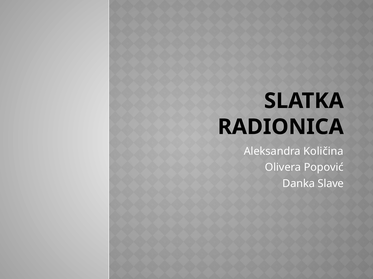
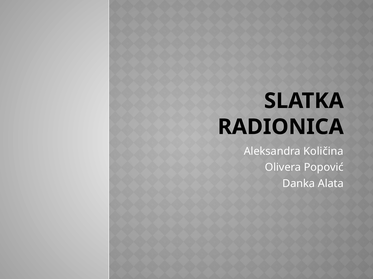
Slave: Slave -> Alata (331, 184)
